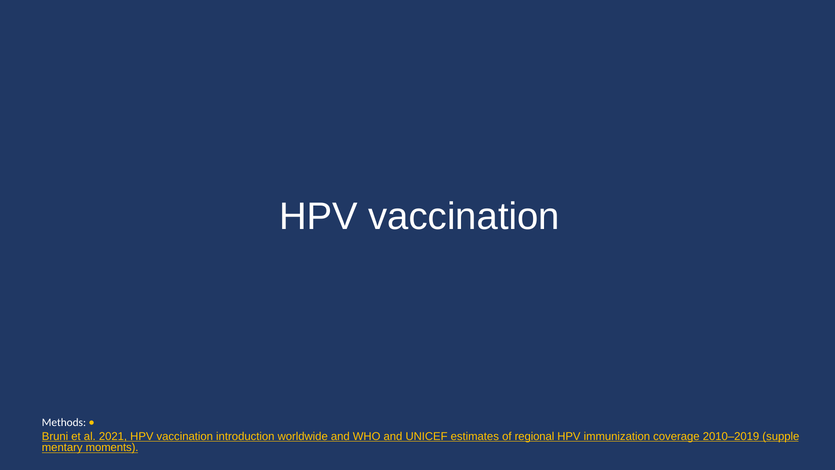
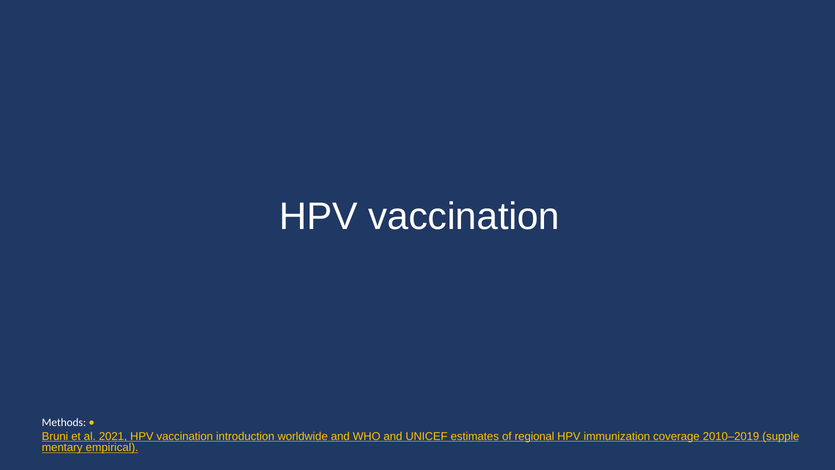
moments: moments -> empirical (112, 447)
